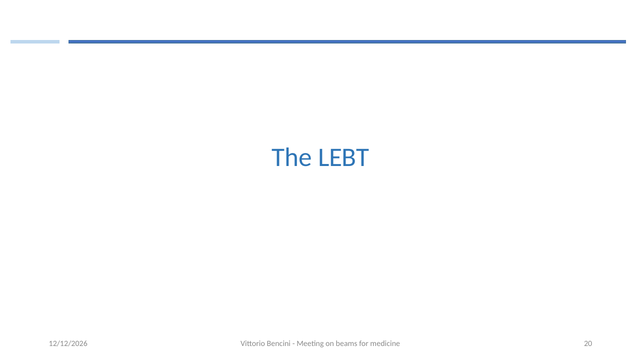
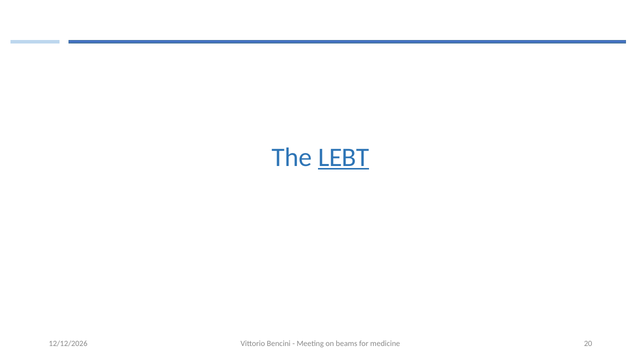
LEBT underline: none -> present (344, 157)
